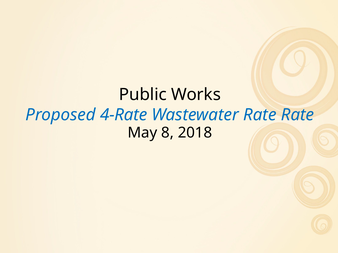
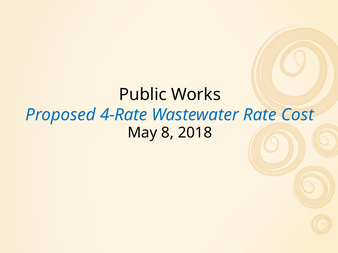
Rate Rate: Rate -> Cost (297, 115)
